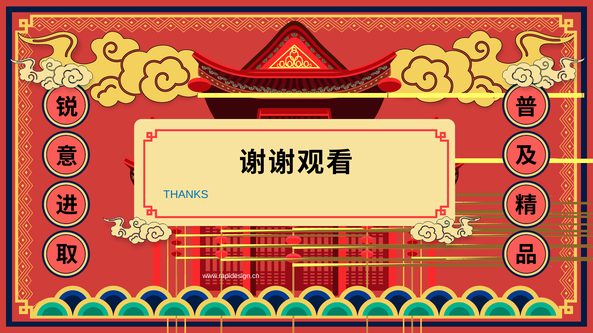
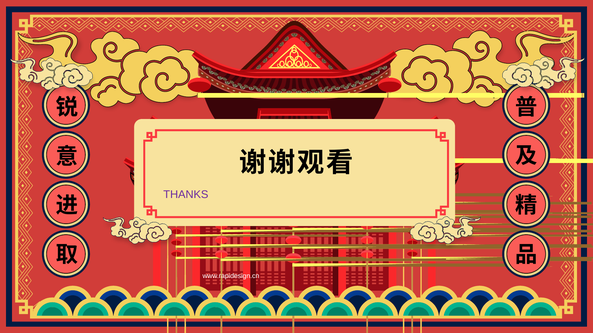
THANKS colour: blue -> purple (186, 195)
